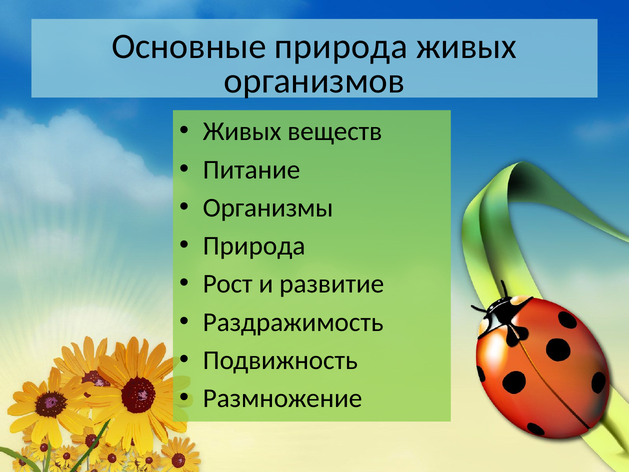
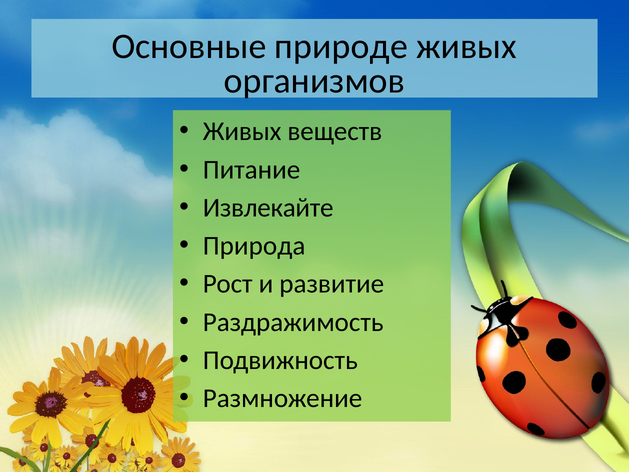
Основные природа: природа -> природе (341, 46)
Организмы: Организмы -> Извлекайте (268, 208)
